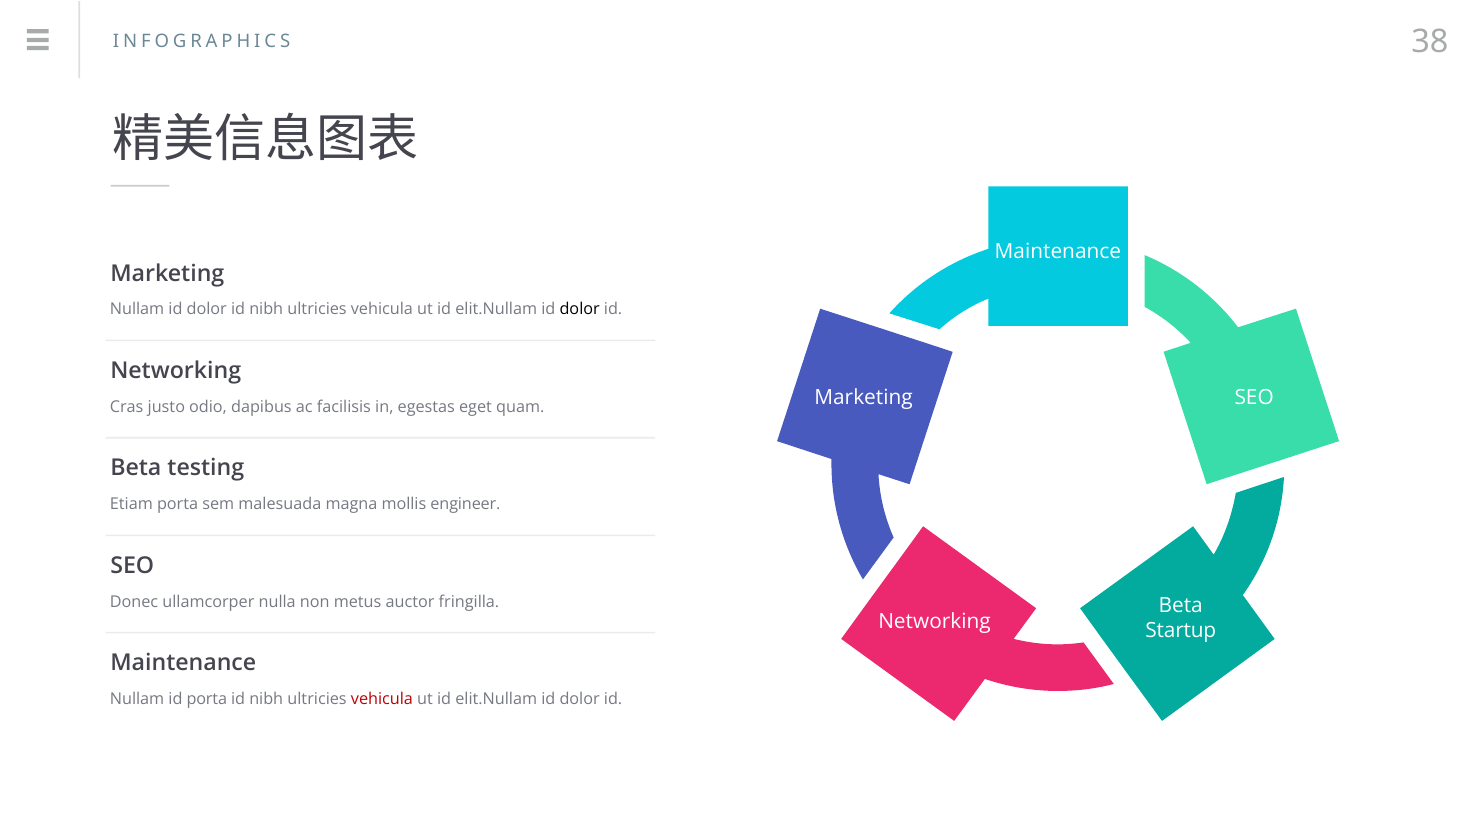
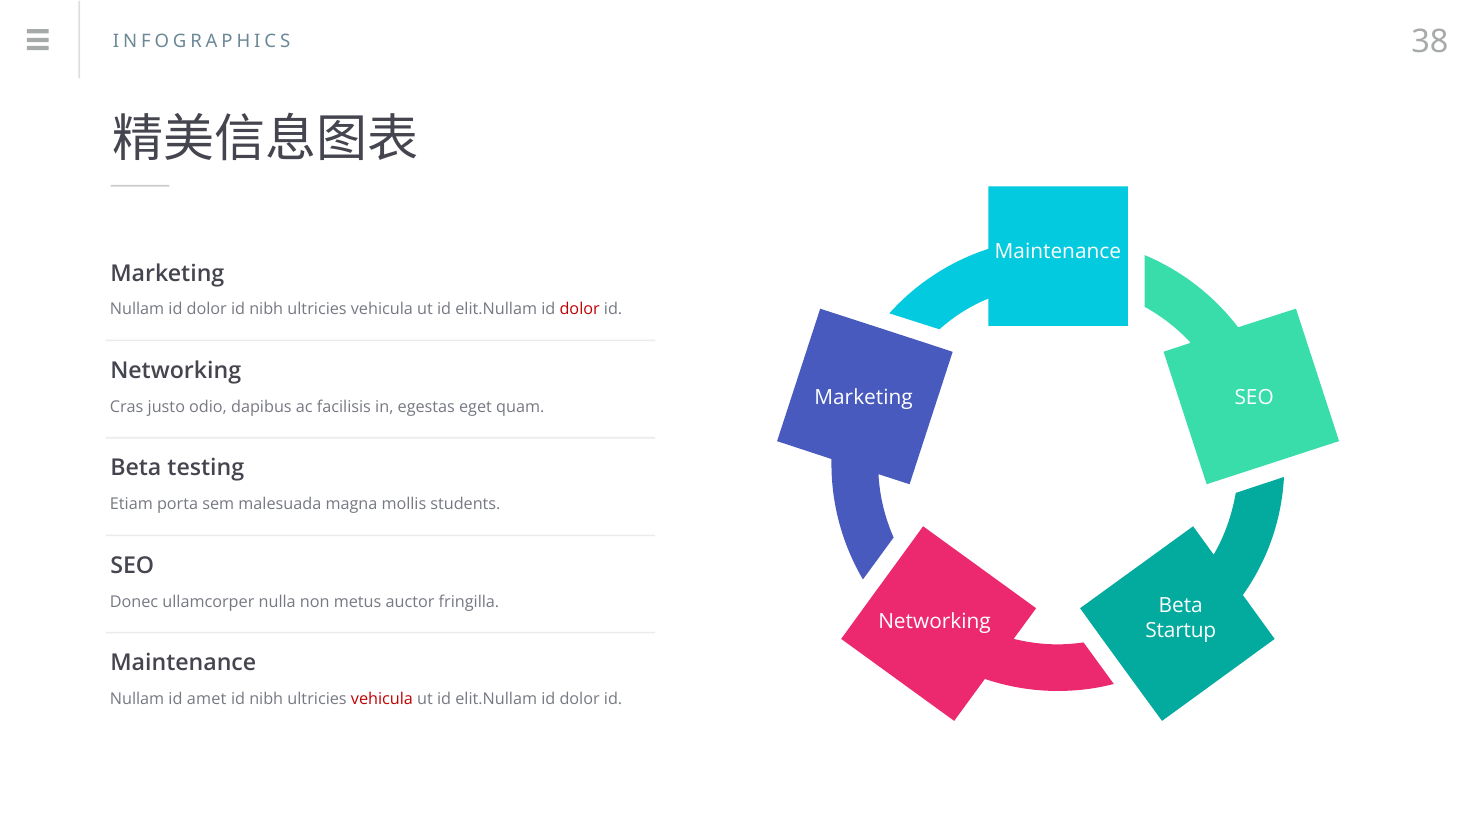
dolor colour: black -> red (580, 309)
engineer: engineer -> students (465, 504)
id porta: porta -> amet (207, 699)
